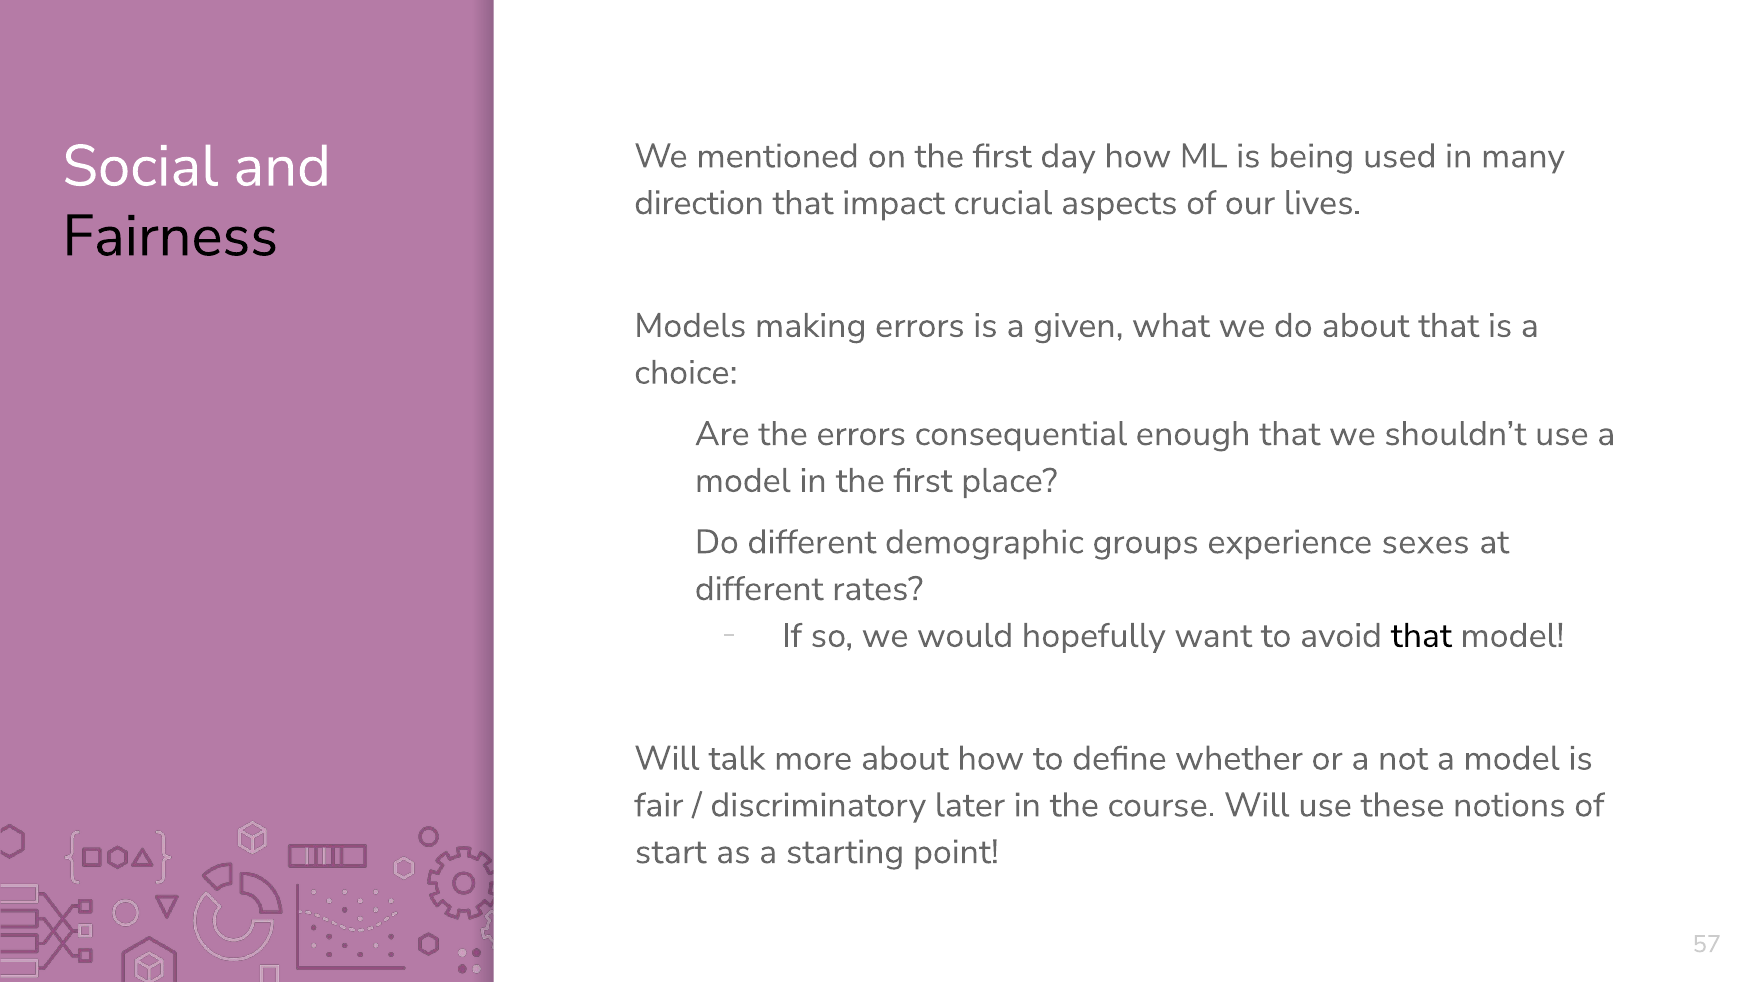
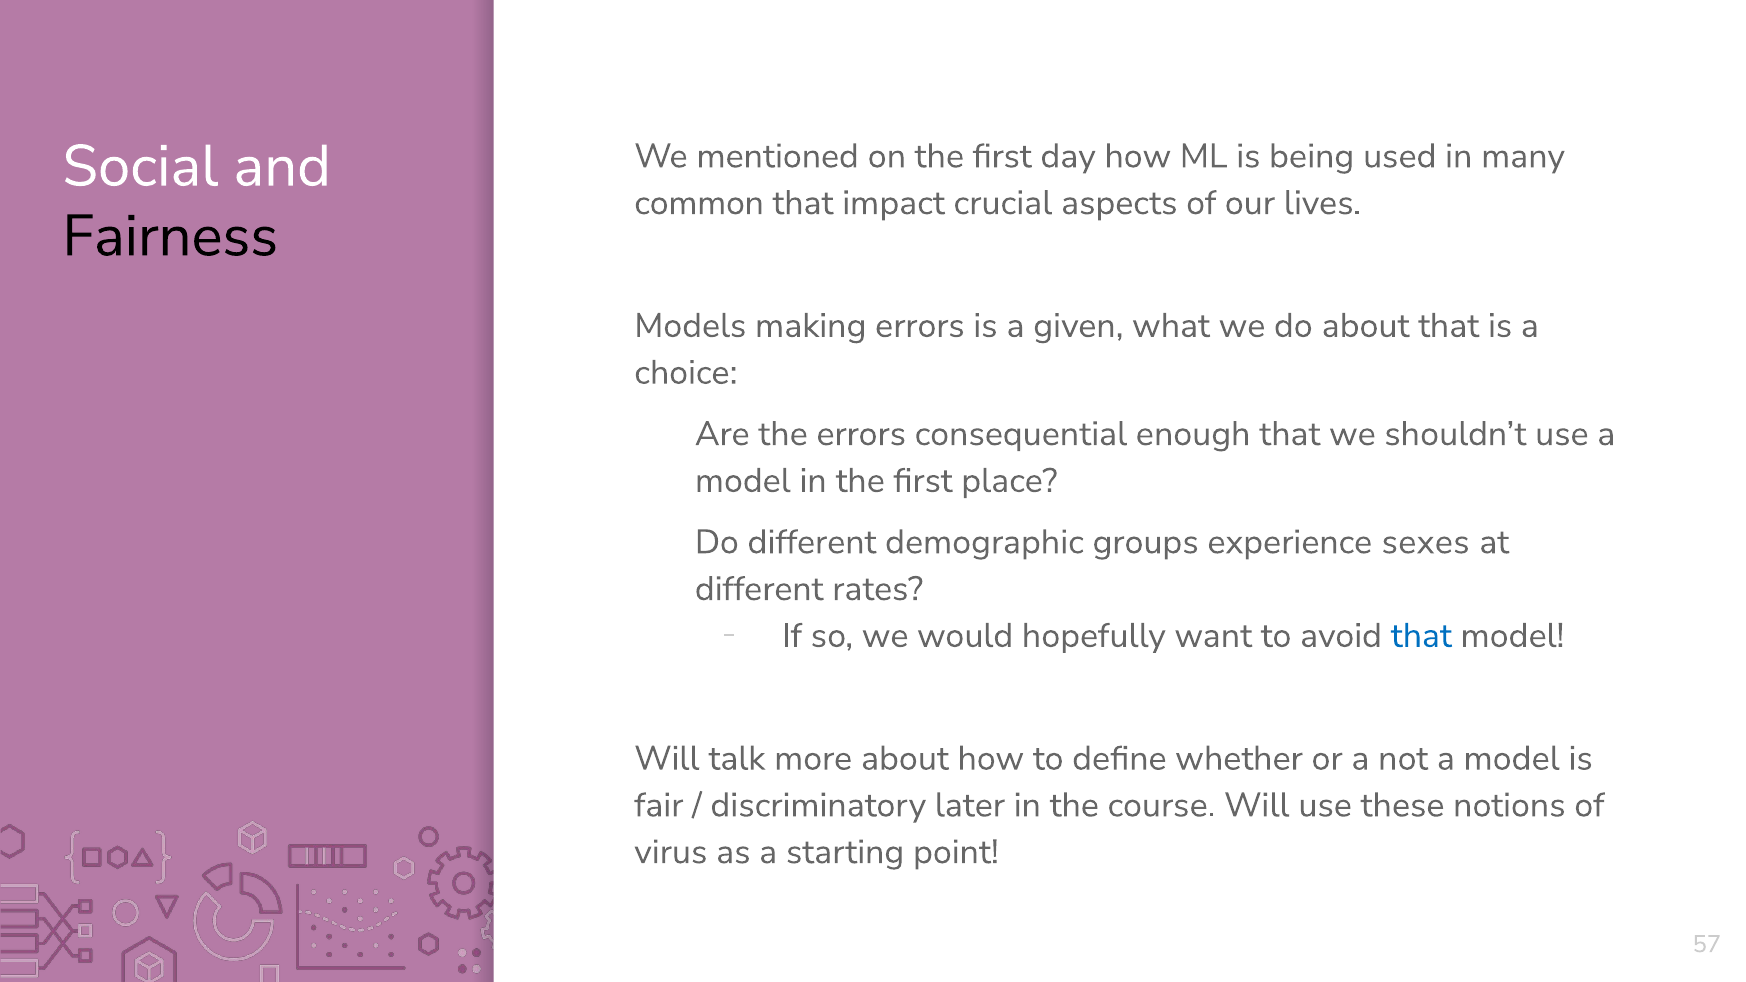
direction: direction -> common (699, 203)
that colour: black -> blue (1421, 636)
start: start -> virus (671, 852)
